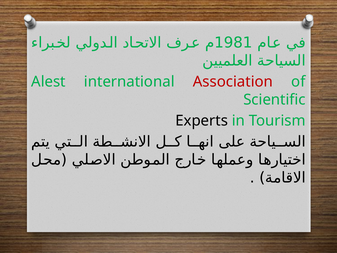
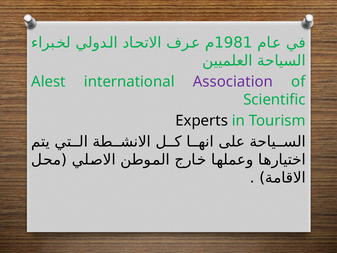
Association colour: red -> purple (233, 82)
